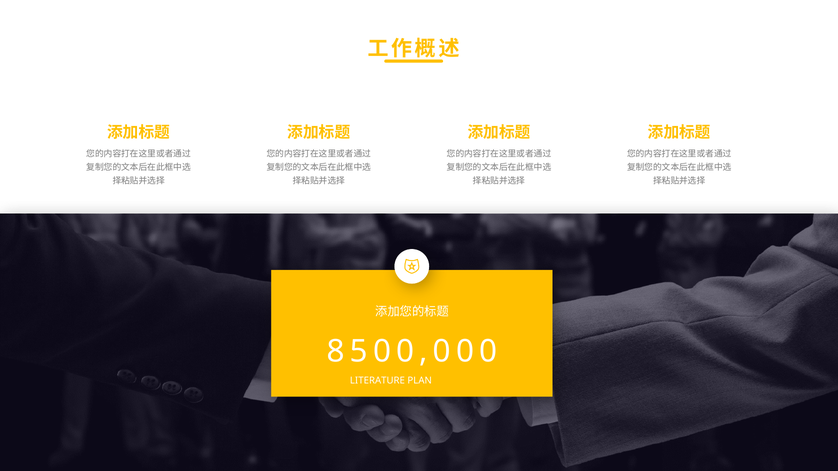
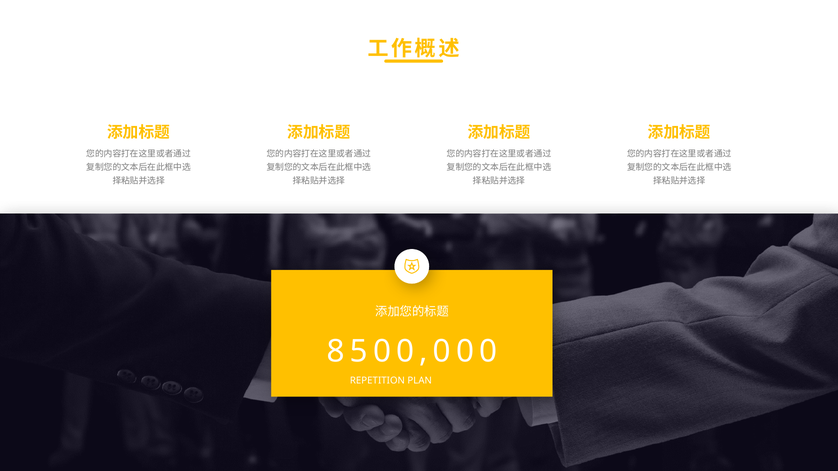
LITERATURE: LITERATURE -> REPETITION (377, 381)
